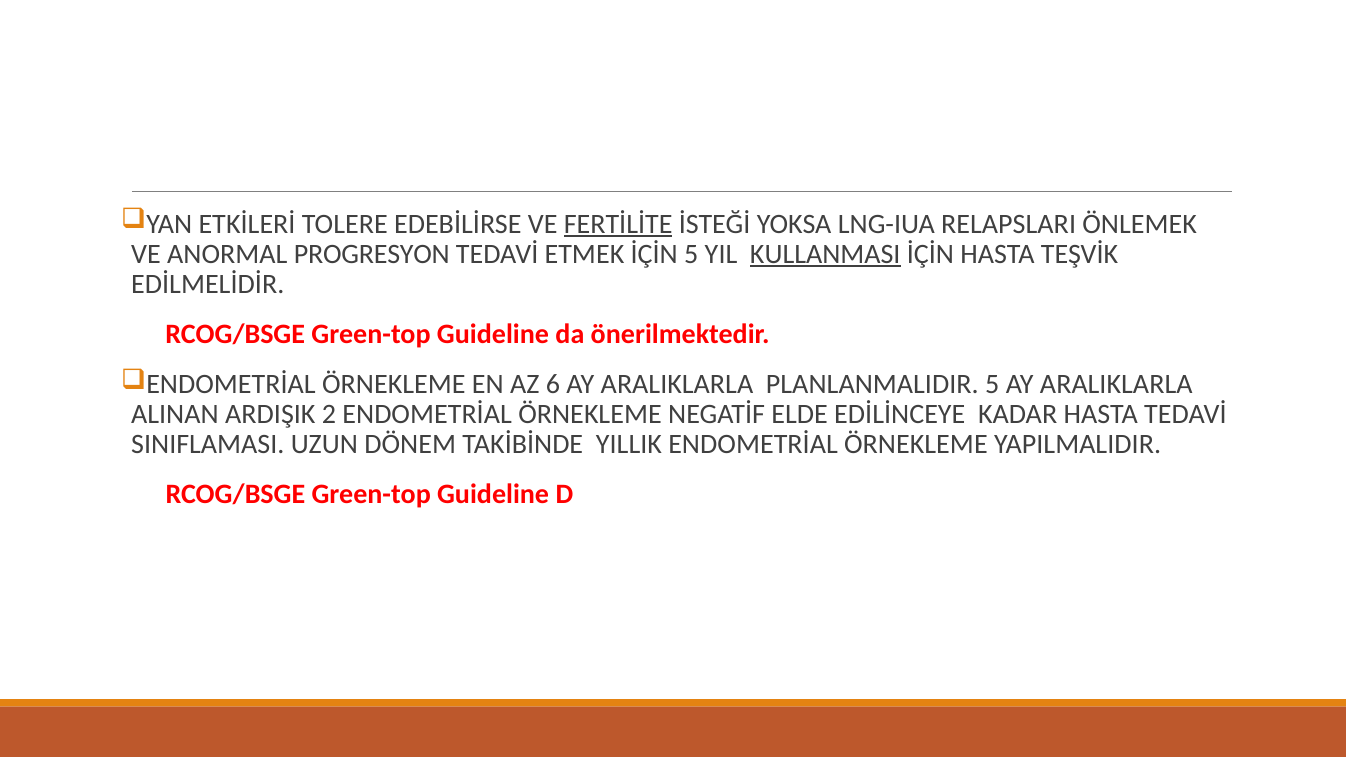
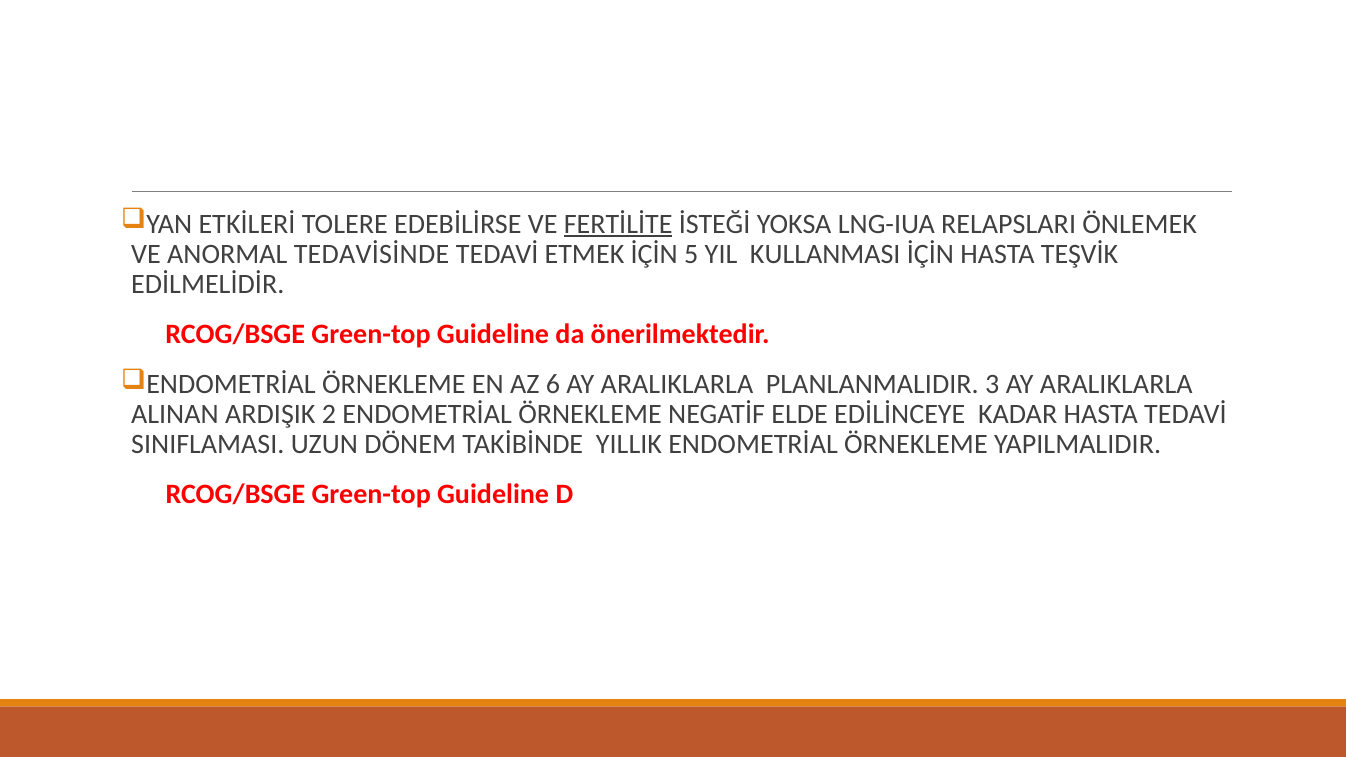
PROGRESYON: PROGRESYON -> TEDAVİSİNDE (372, 254)
KULLANMASI underline: present -> none (825, 254)
PLANLANMALIDIR 5: 5 -> 3 (992, 384)
